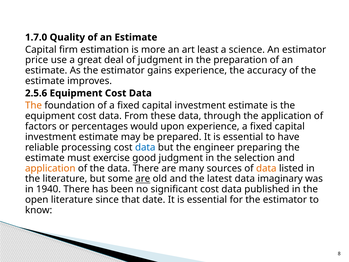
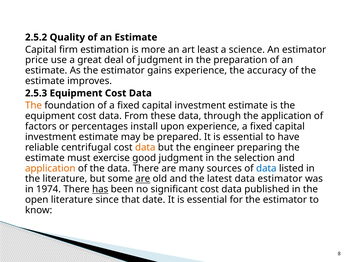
1.7.0: 1.7.0 -> 2.5.2 (36, 37)
2.5.6: 2.5.6 -> 2.5.3 (36, 93)
would: would -> install (144, 126)
processing: processing -> centrifugal (86, 147)
data colour: blue -> orange (145, 147)
data colour: orange -> blue (266, 168)
data imaginary: imaginary -> estimator (280, 179)
1940: 1940 -> 1974 (48, 189)
has underline: none -> present (100, 189)
